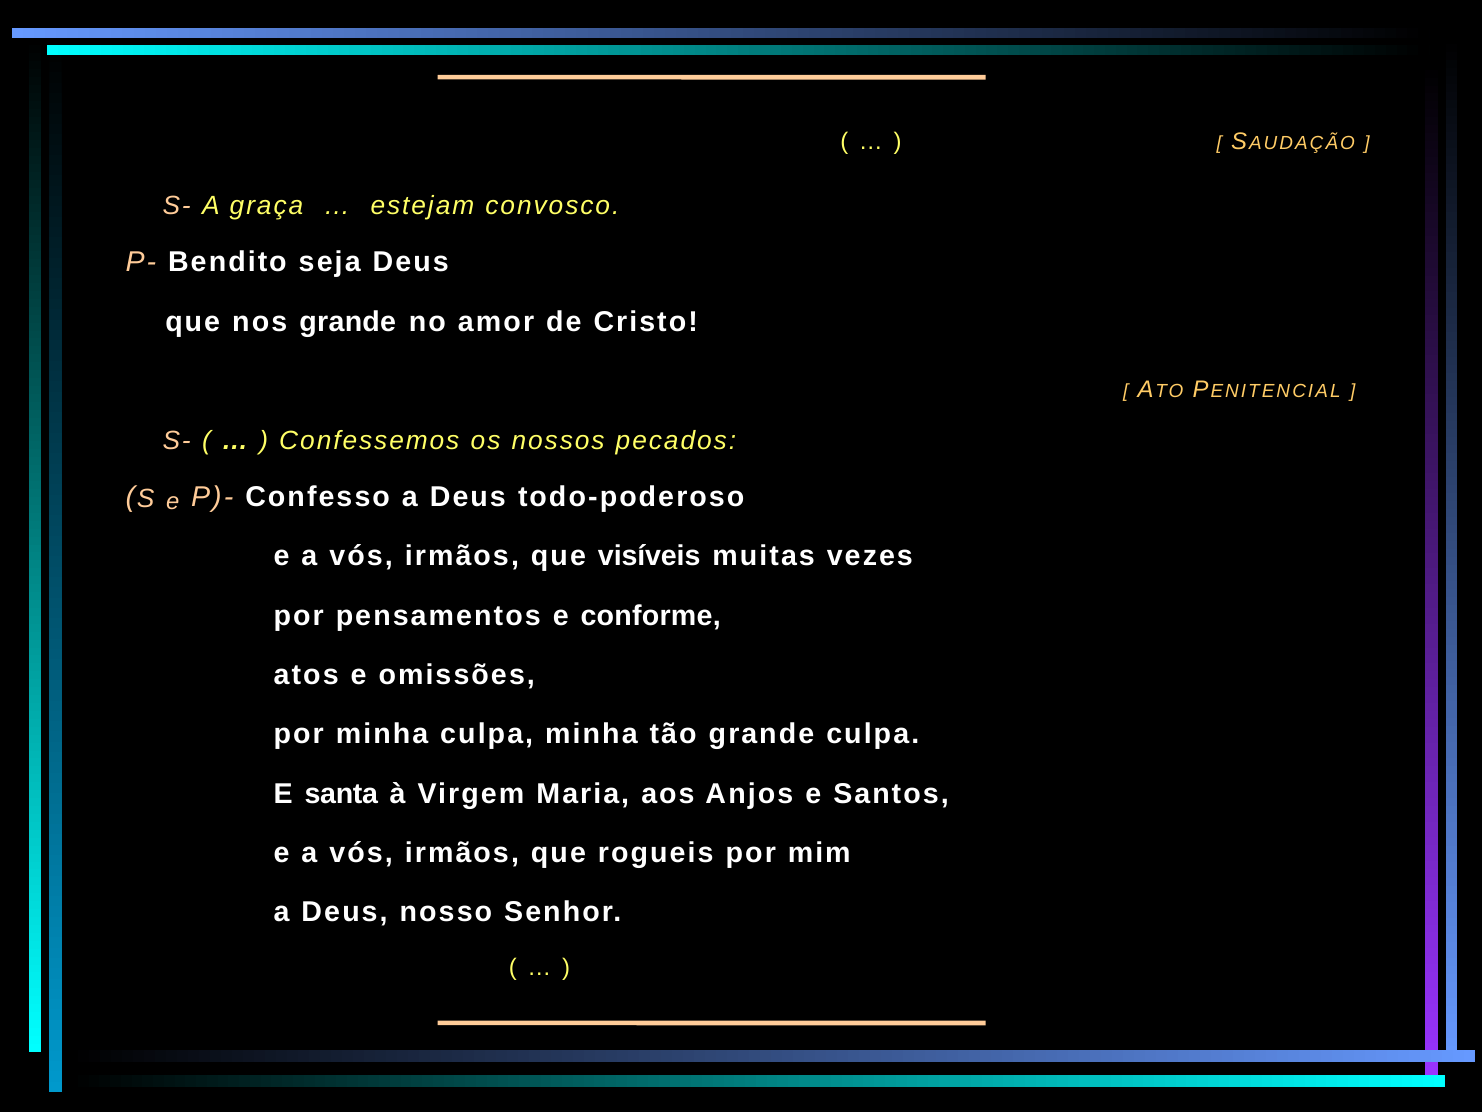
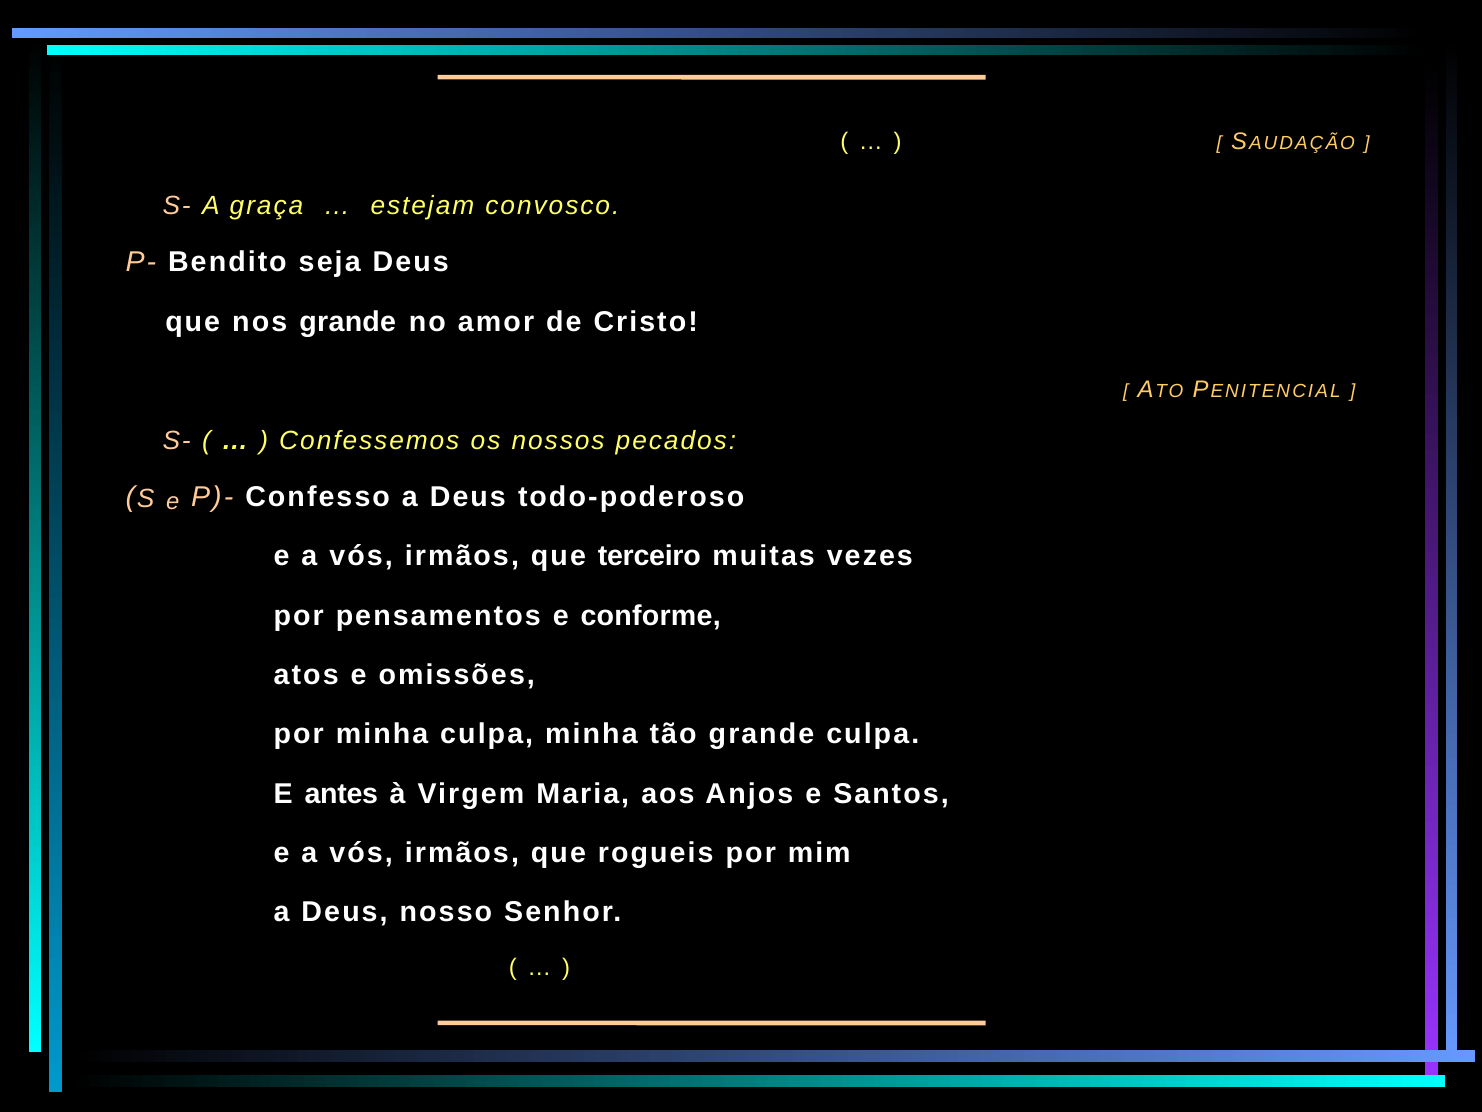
visíveis: visíveis -> terceiro (649, 556)
santa: santa -> antes (341, 793)
